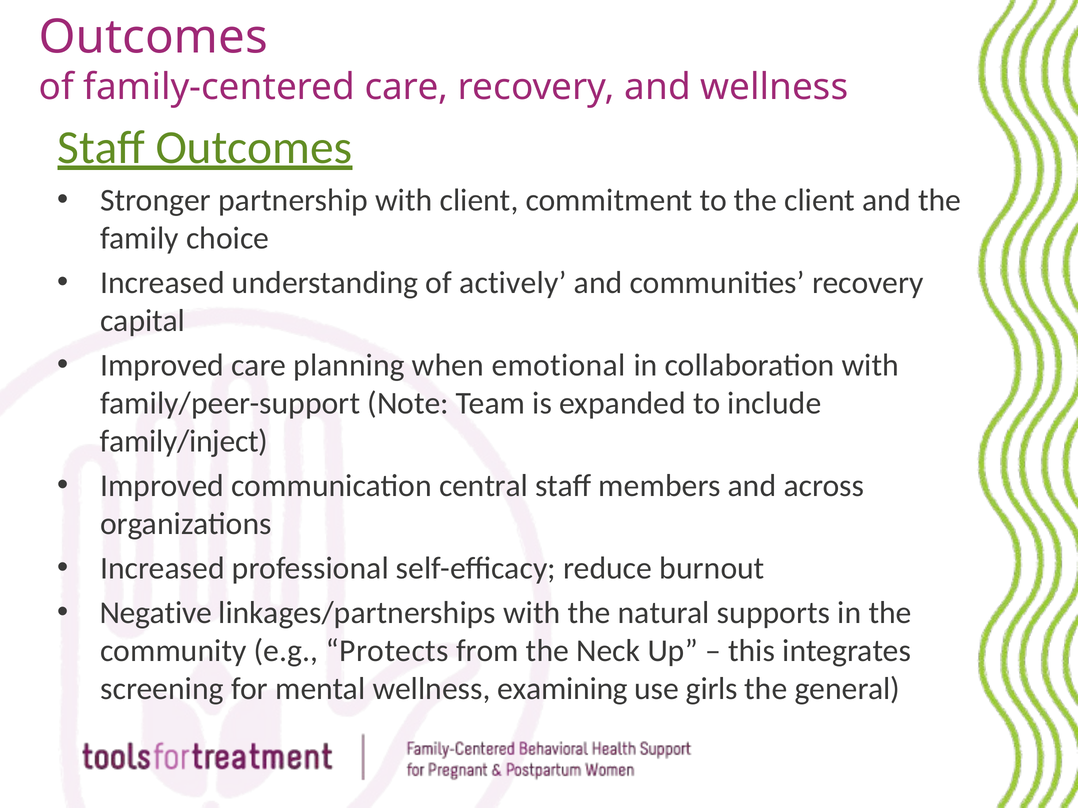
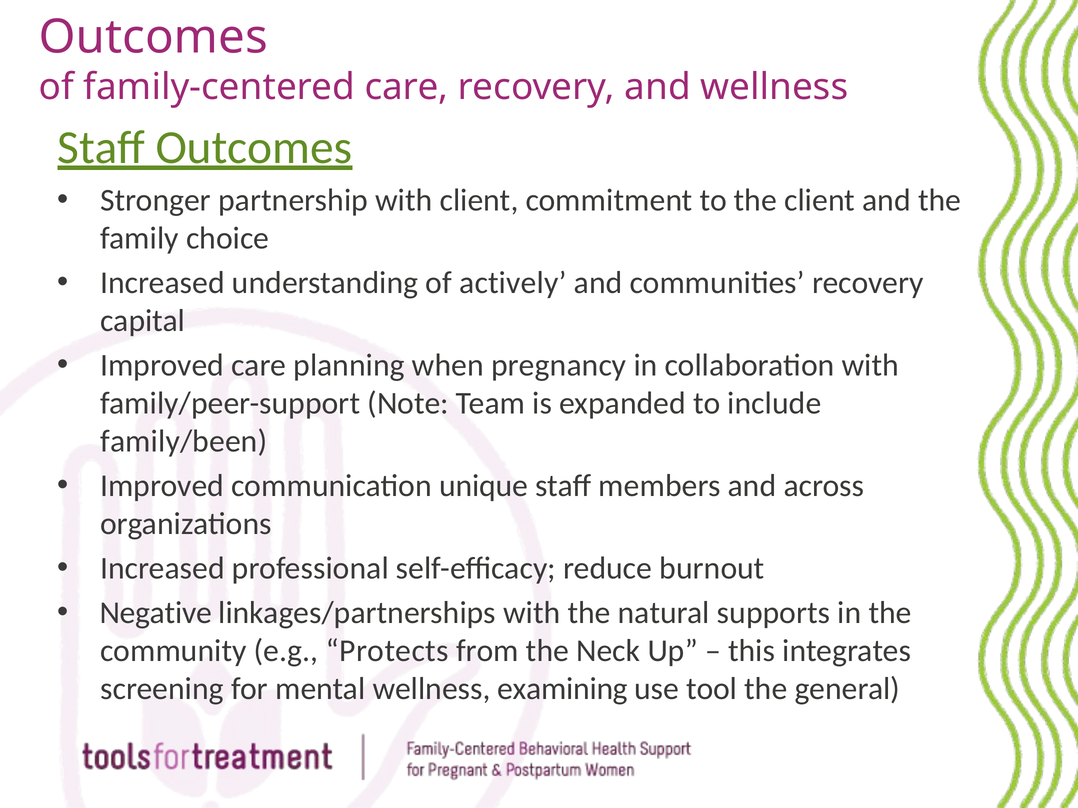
emotional: emotional -> pregnancy (559, 366)
family/inject: family/inject -> family/been (184, 442)
central: central -> unique (484, 486)
girls: girls -> tool (712, 689)
